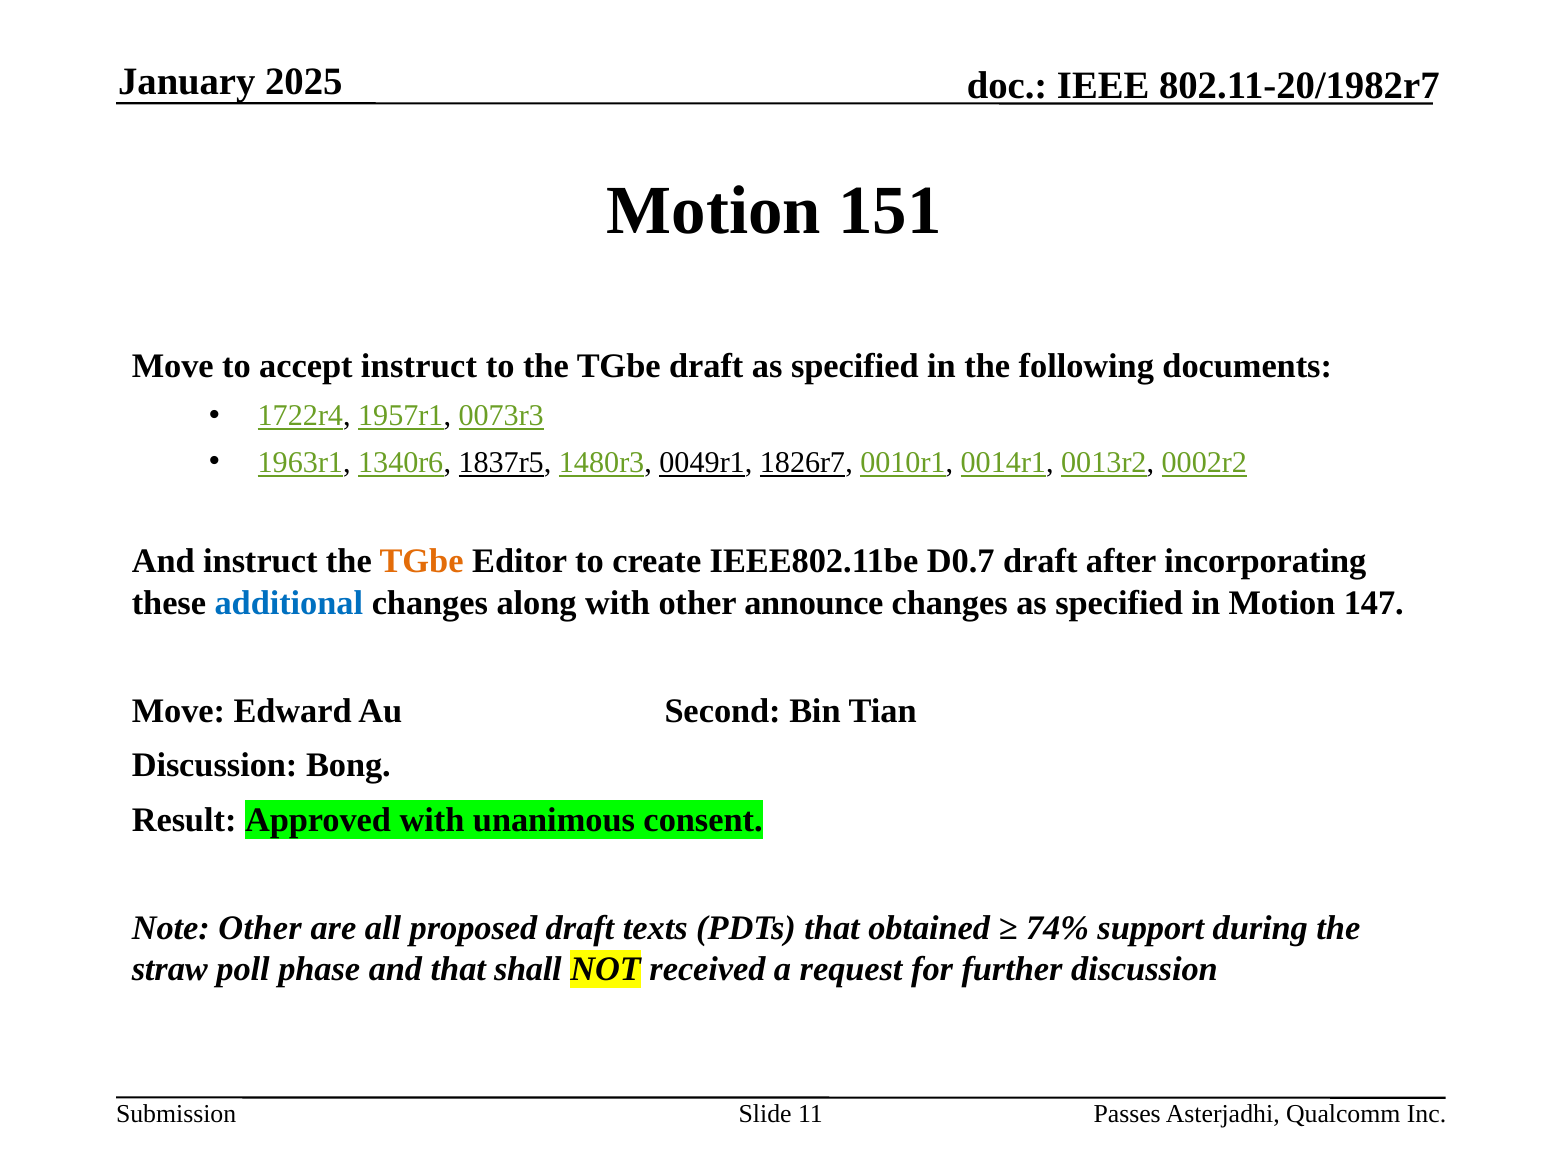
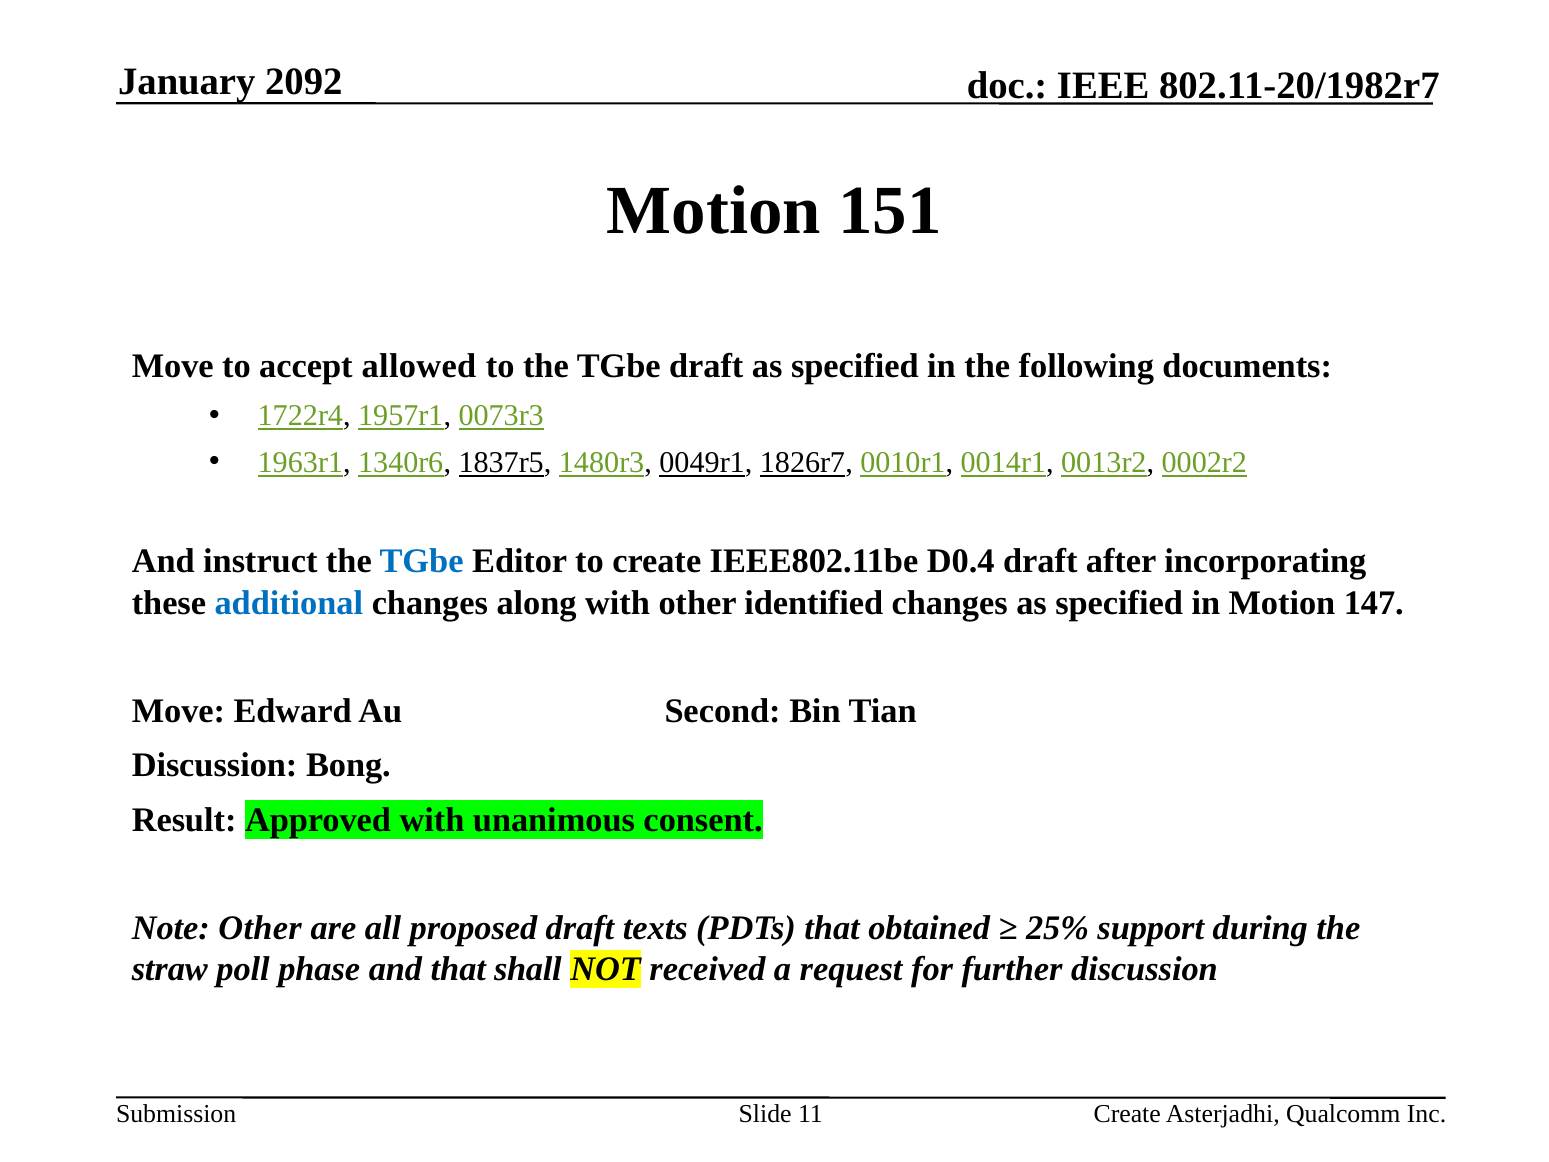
2025: 2025 -> 2092 (304, 82)
accept instruct: instruct -> allowed (419, 366)
TGbe colour: orange -> blue (422, 561)
D0.7: D0.7 -> D0.4 (961, 561)
announce: announce -> identified (814, 603)
74%: 74% -> 25% (1058, 928)
Passes: Passes -> Create (1127, 1114)
